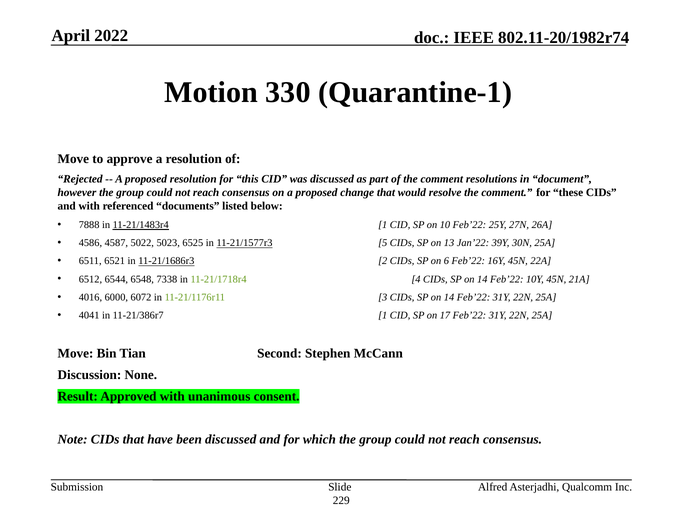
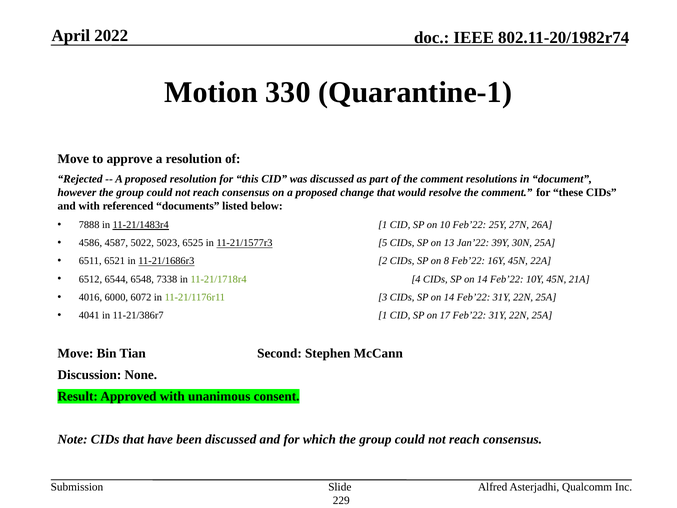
6: 6 -> 8 (446, 261)
